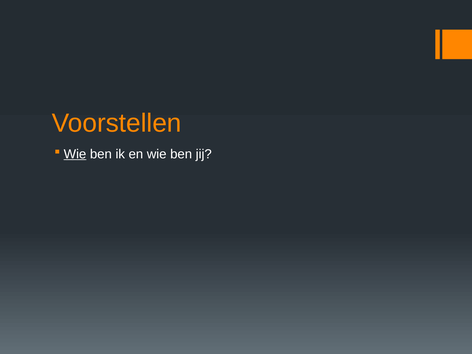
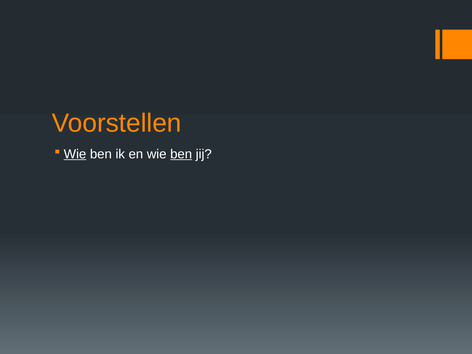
ben underline: none -> present (181, 154)
